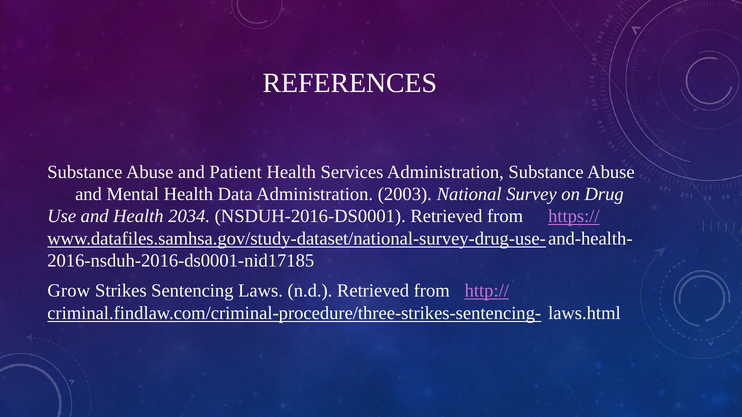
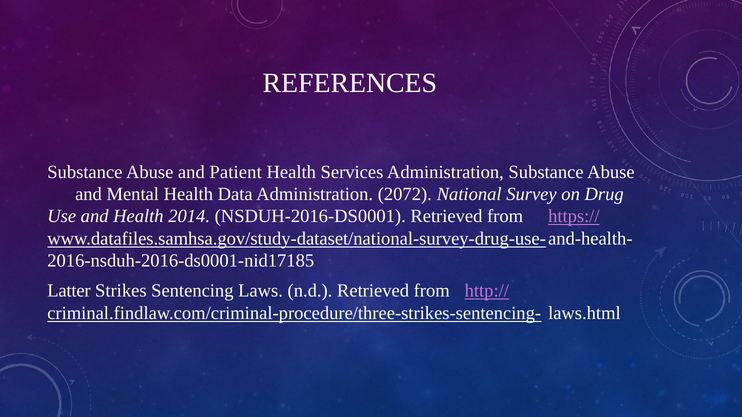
2003: 2003 -> 2072 (405, 194)
2034: 2034 -> 2014 (189, 217)
Grow: Grow -> Latter (69, 291)
